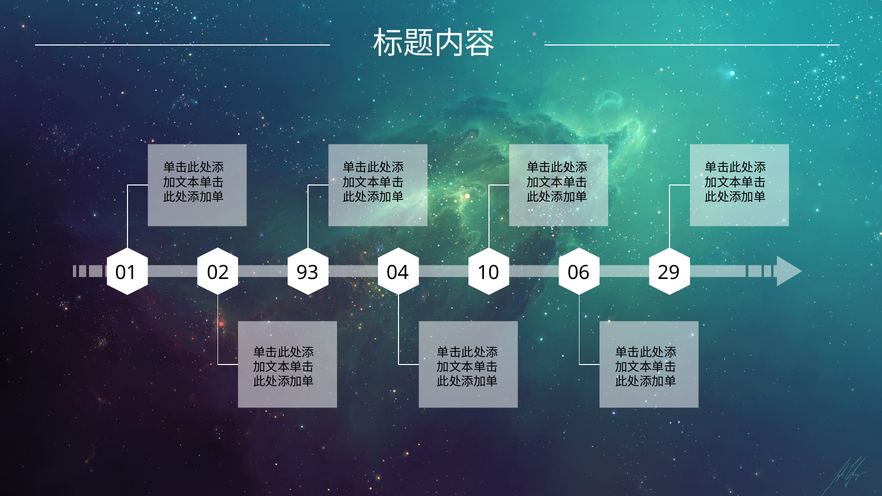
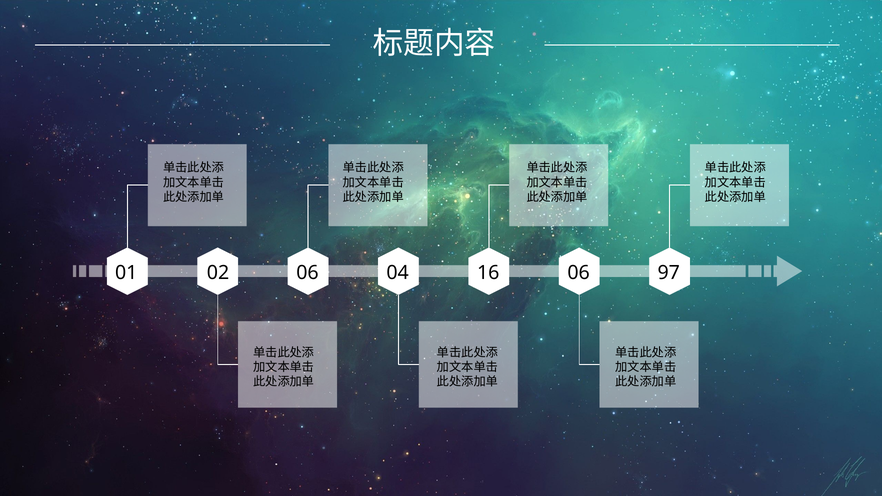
02 93: 93 -> 06 (307, 273)
10: 10 -> 16 (488, 273)
29: 29 -> 97 (669, 273)
